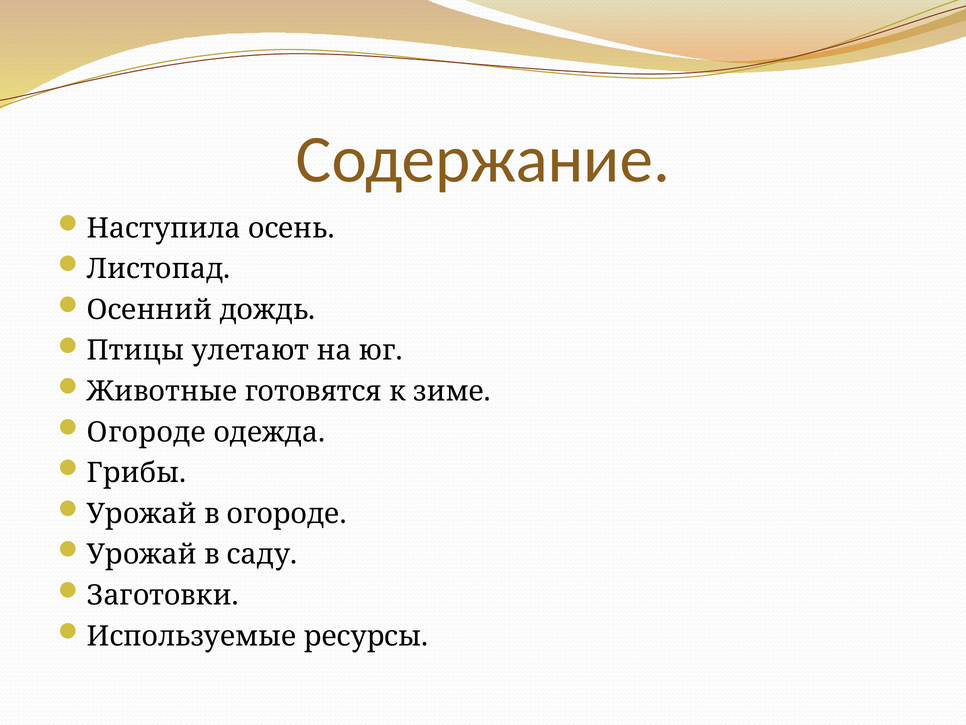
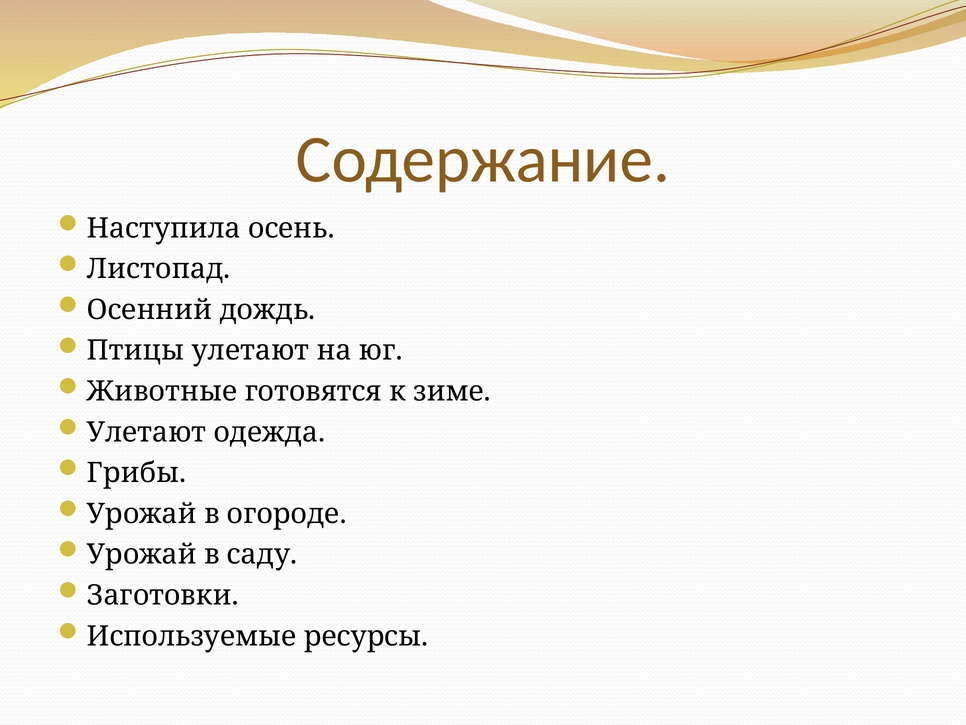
Огороде: Огороде -> Улетают (147, 432)
